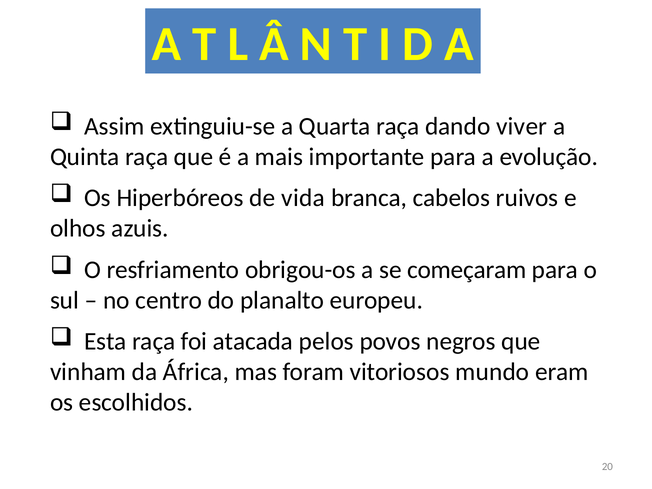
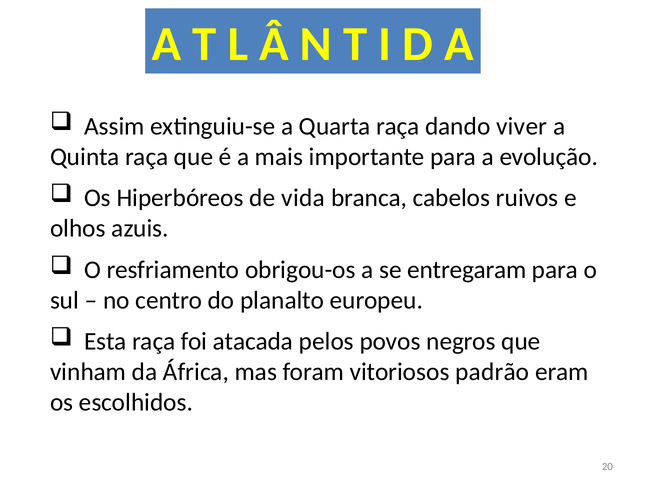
começaram: começaram -> entregaram (467, 270)
mundo: mundo -> padrão (492, 372)
